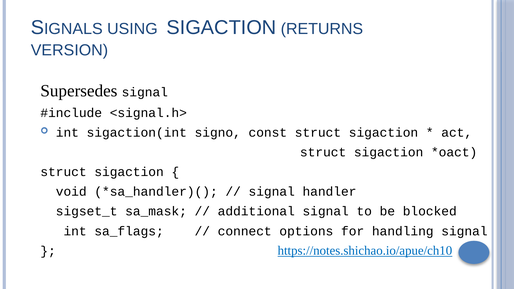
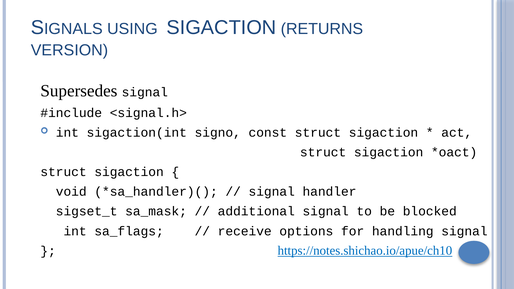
connect: connect -> receive (245, 231)
